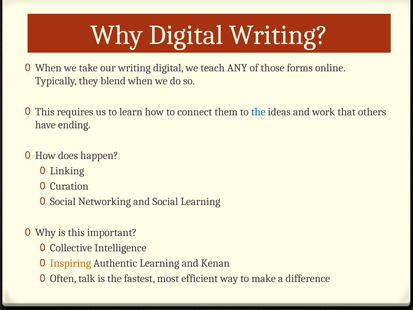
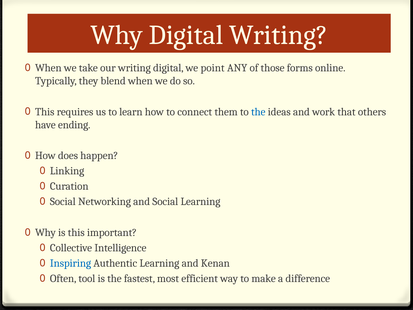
teach: teach -> point (213, 68)
Inspiring colour: orange -> blue (70, 263)
talk: talk -> tool (87, 278)
